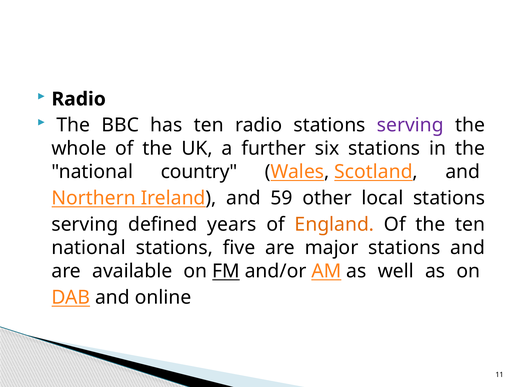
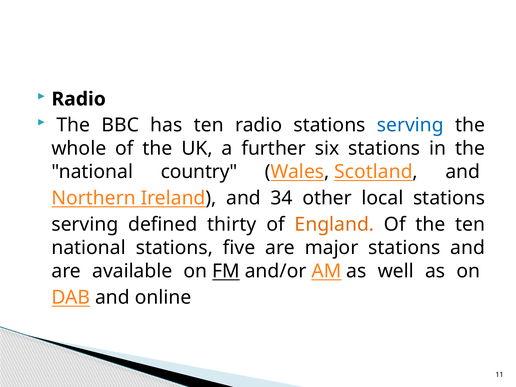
serving colour: purple -> blue (410, 125)
59: 59 -> 34 (282, 198)
years: years -> thirty (232, 225)
